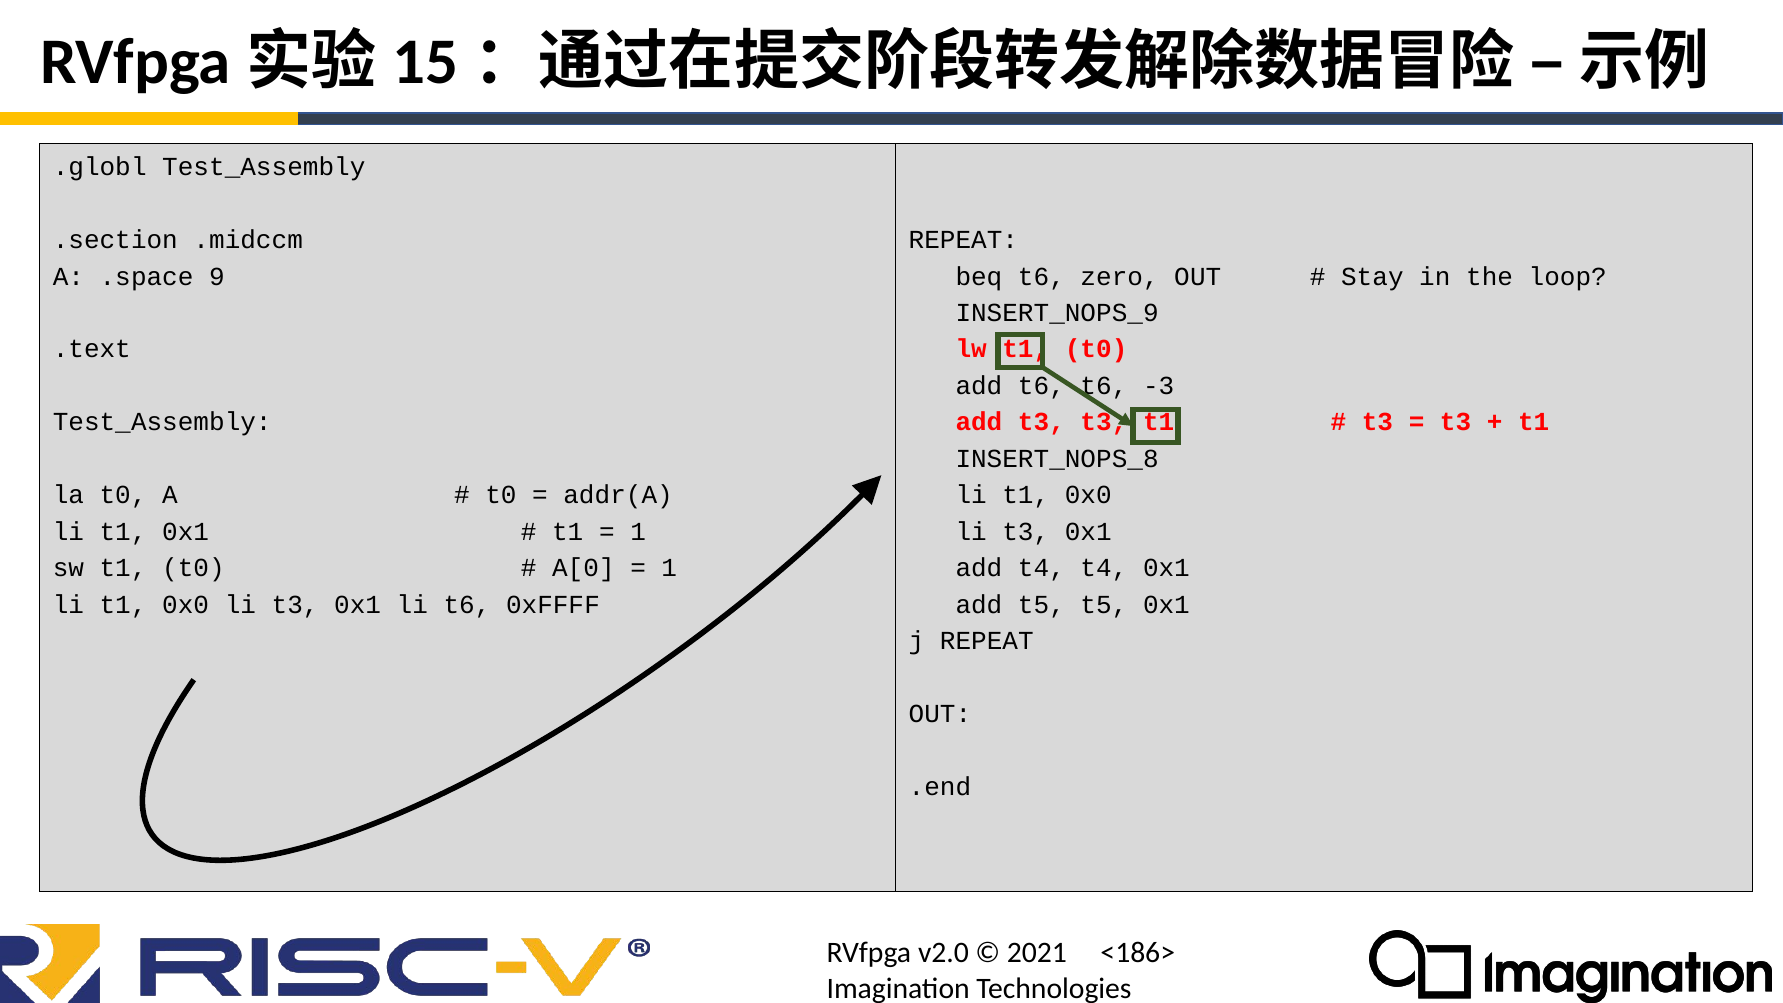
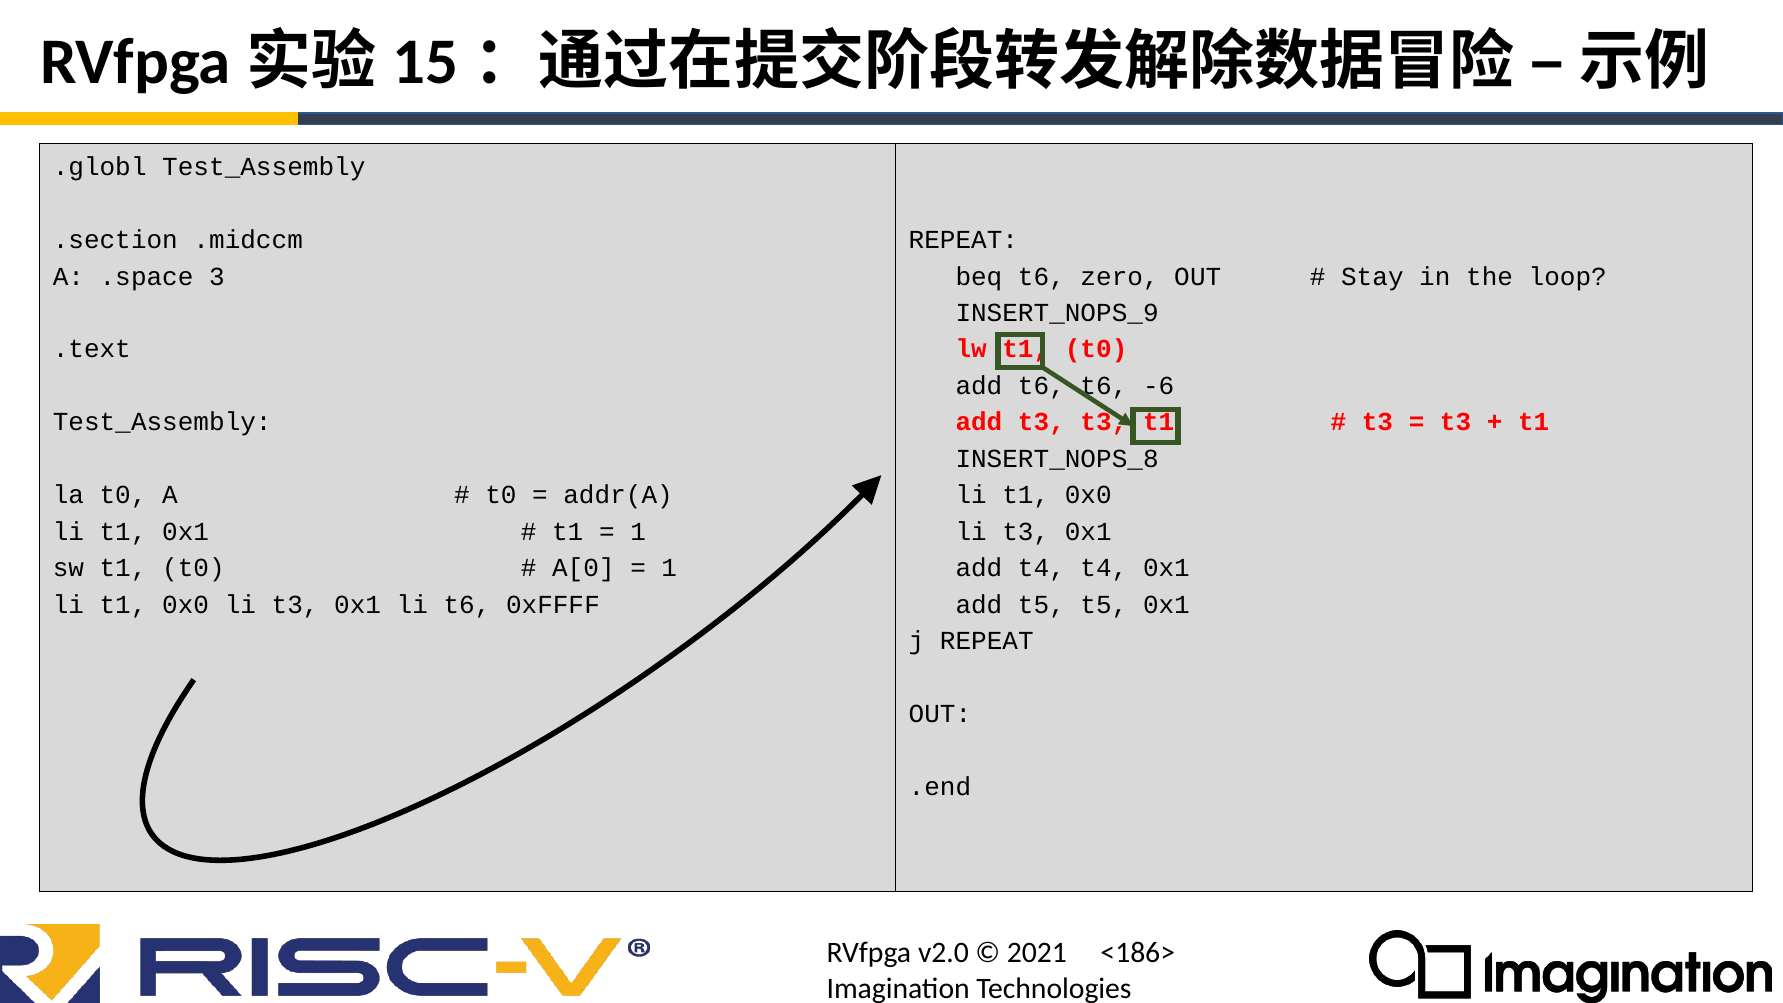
9: 9 -> 3 (217, 277)
-3: -3 -> -6 (1159, 386)
